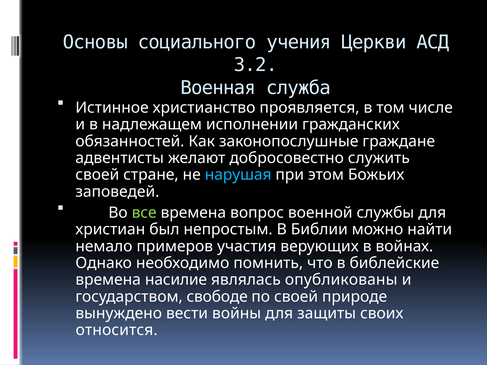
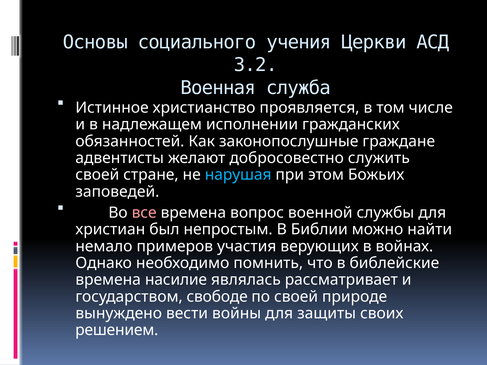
все colour: light green -> pink (144, 213)
опубликованы: опубликованы -> рассматривает (341, 280)
относится: относится -> решением (117, 330)
